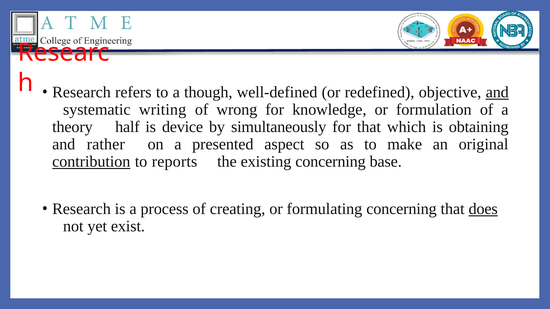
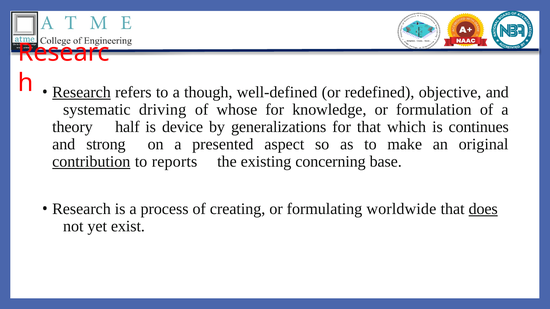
Research underline: none -> present (81, 92)
and underline: present -> none (497, 92)
writing: writing -> driving (163, 110)
wrong: wrong -> whose (237, 110)
simultaneously: simultaneously -> generalizations (279, 127)
obtaining: obtaining -> continues (479, 127)
rather: rather -> strong (106, 144)
formulating concerning: concerning -> worldwide (401, 209)
